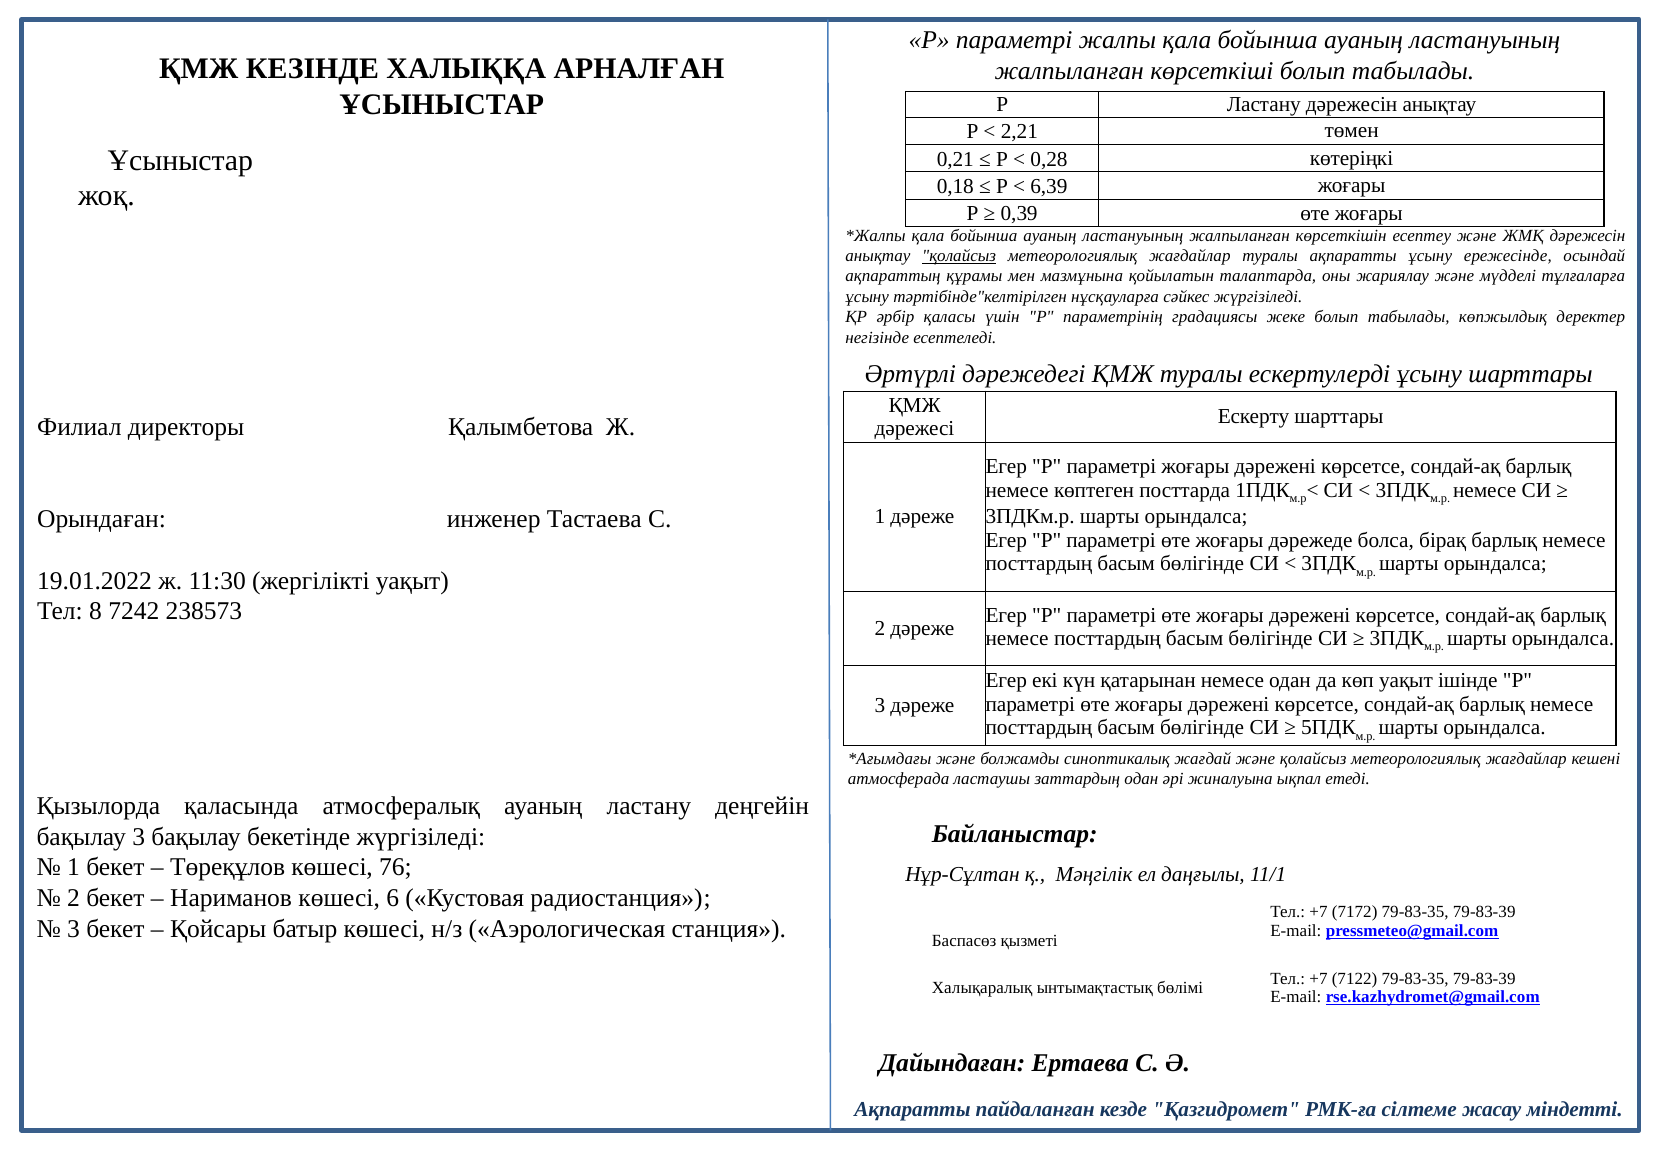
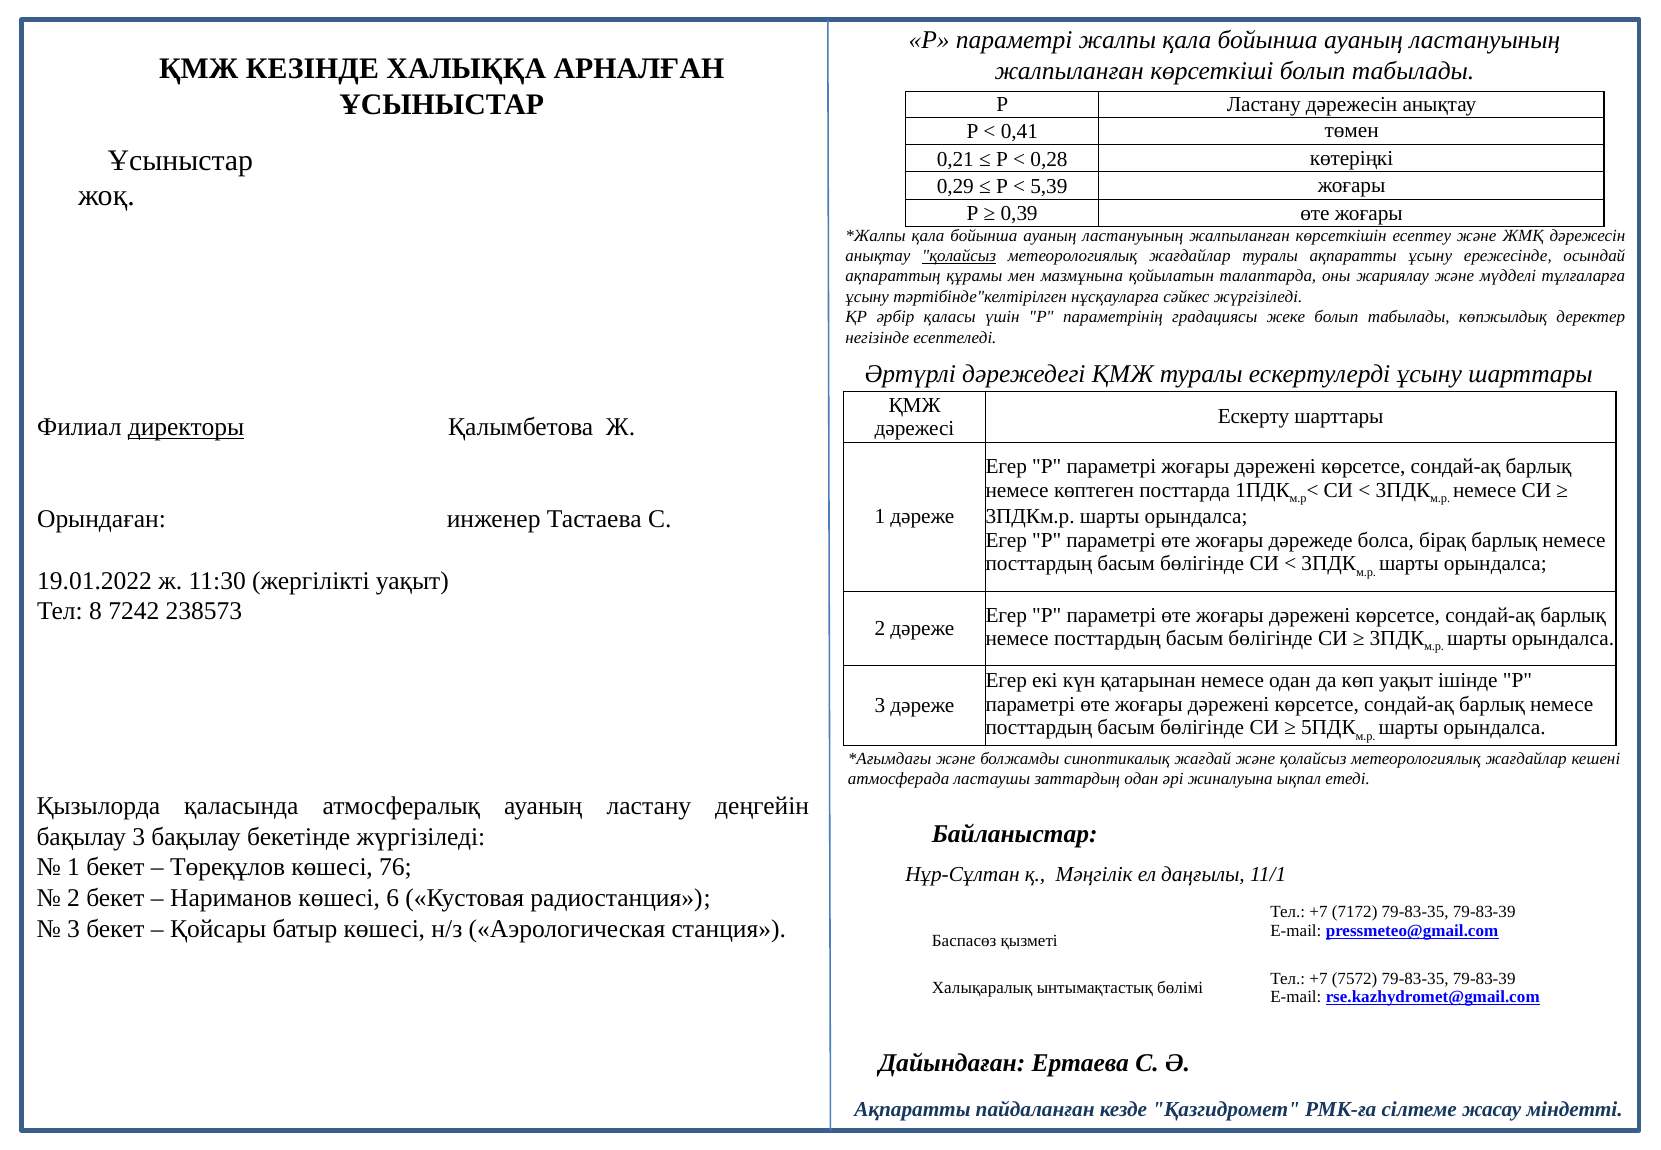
2,21: 2,21 -> 0,41 (1019, 132)
0,18: 0,18 -> 0,29 (955, 186)
6,39: 6,39 -> 5,39 (1049, 186)
директоры underline: none -> present (186, 427)
7122: 7122 -> 7572 (1355, 978)
